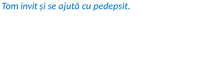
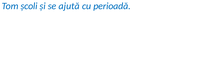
invit: invit -> școli (29, 6)
pedepsit: pedepsit -> perioadă (112, 6)
